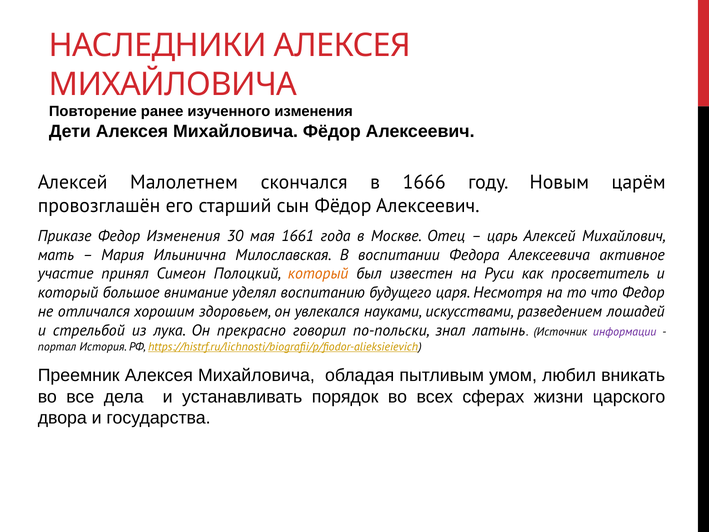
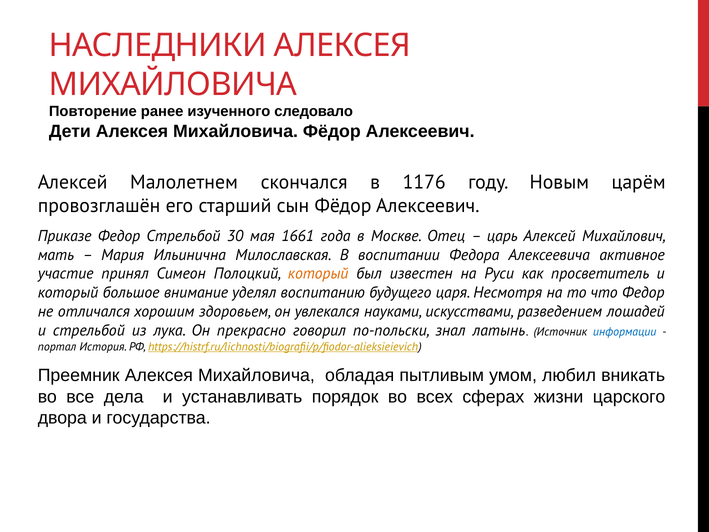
изученного изменения: изменения -> следовало (314, 112)
1666: 1666 -> 1176 (424, 182)
Федор Изменения: Изменения -> Стрельбой (183, 236)
информации colour: purple -> blue (625, 332)
